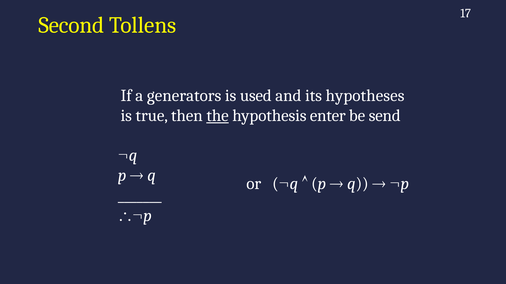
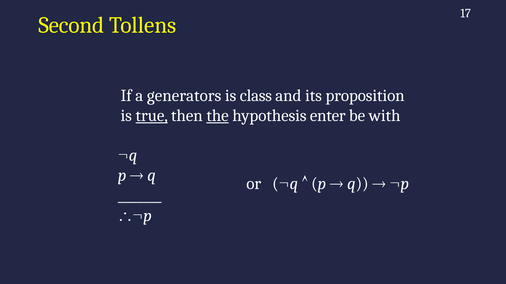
used: used -> class (256, 96)
hypotheses: hypotheses -> proposition (365, 96)
true underline: none -> present (152, 116)
send: send -> with (385, 116)
